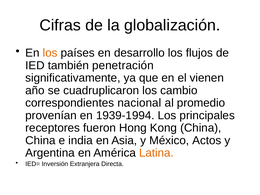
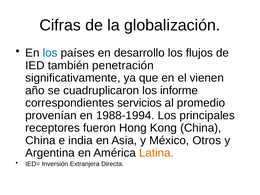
los colour: orange -> blue (50, 53)
cambio: cambio -> informe (179, 90)
nacional: nacional -> servicios (139, 103)
1939-1994: 1939-1994 -> 1988-1994 (125, 115)
Actos: Actos -> Otros (207, 140)
